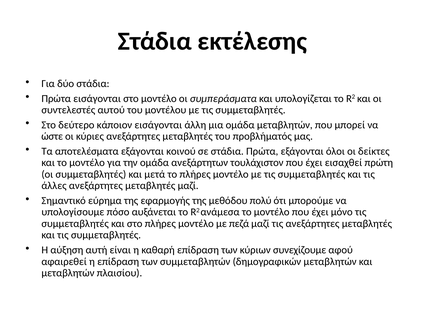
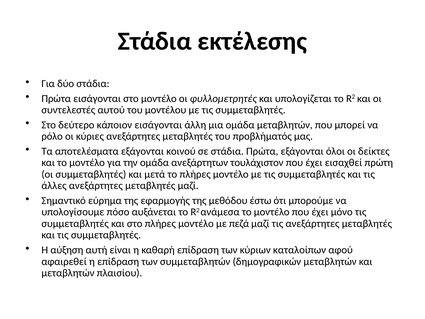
συμπεράσματα: συμπεράσματα -> φυλλομετρητές (223, 98)
ώστε: ώστε -> ρόλο (52, 136)
πολύ: πολύ -> έστω (261, 201)
συνεχίζουμε: συνεχίζουμε -> καταλοίπων (300, 250)
